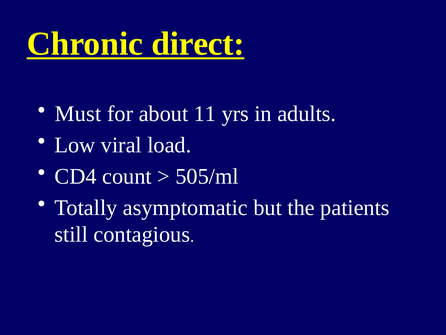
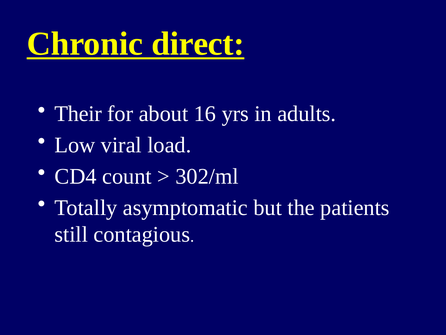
Must: Must -> Their (78, 114)
11: 11 -> 16 (205, 114)
505/ml: 505/ml -> 302/ml (207, 176)
